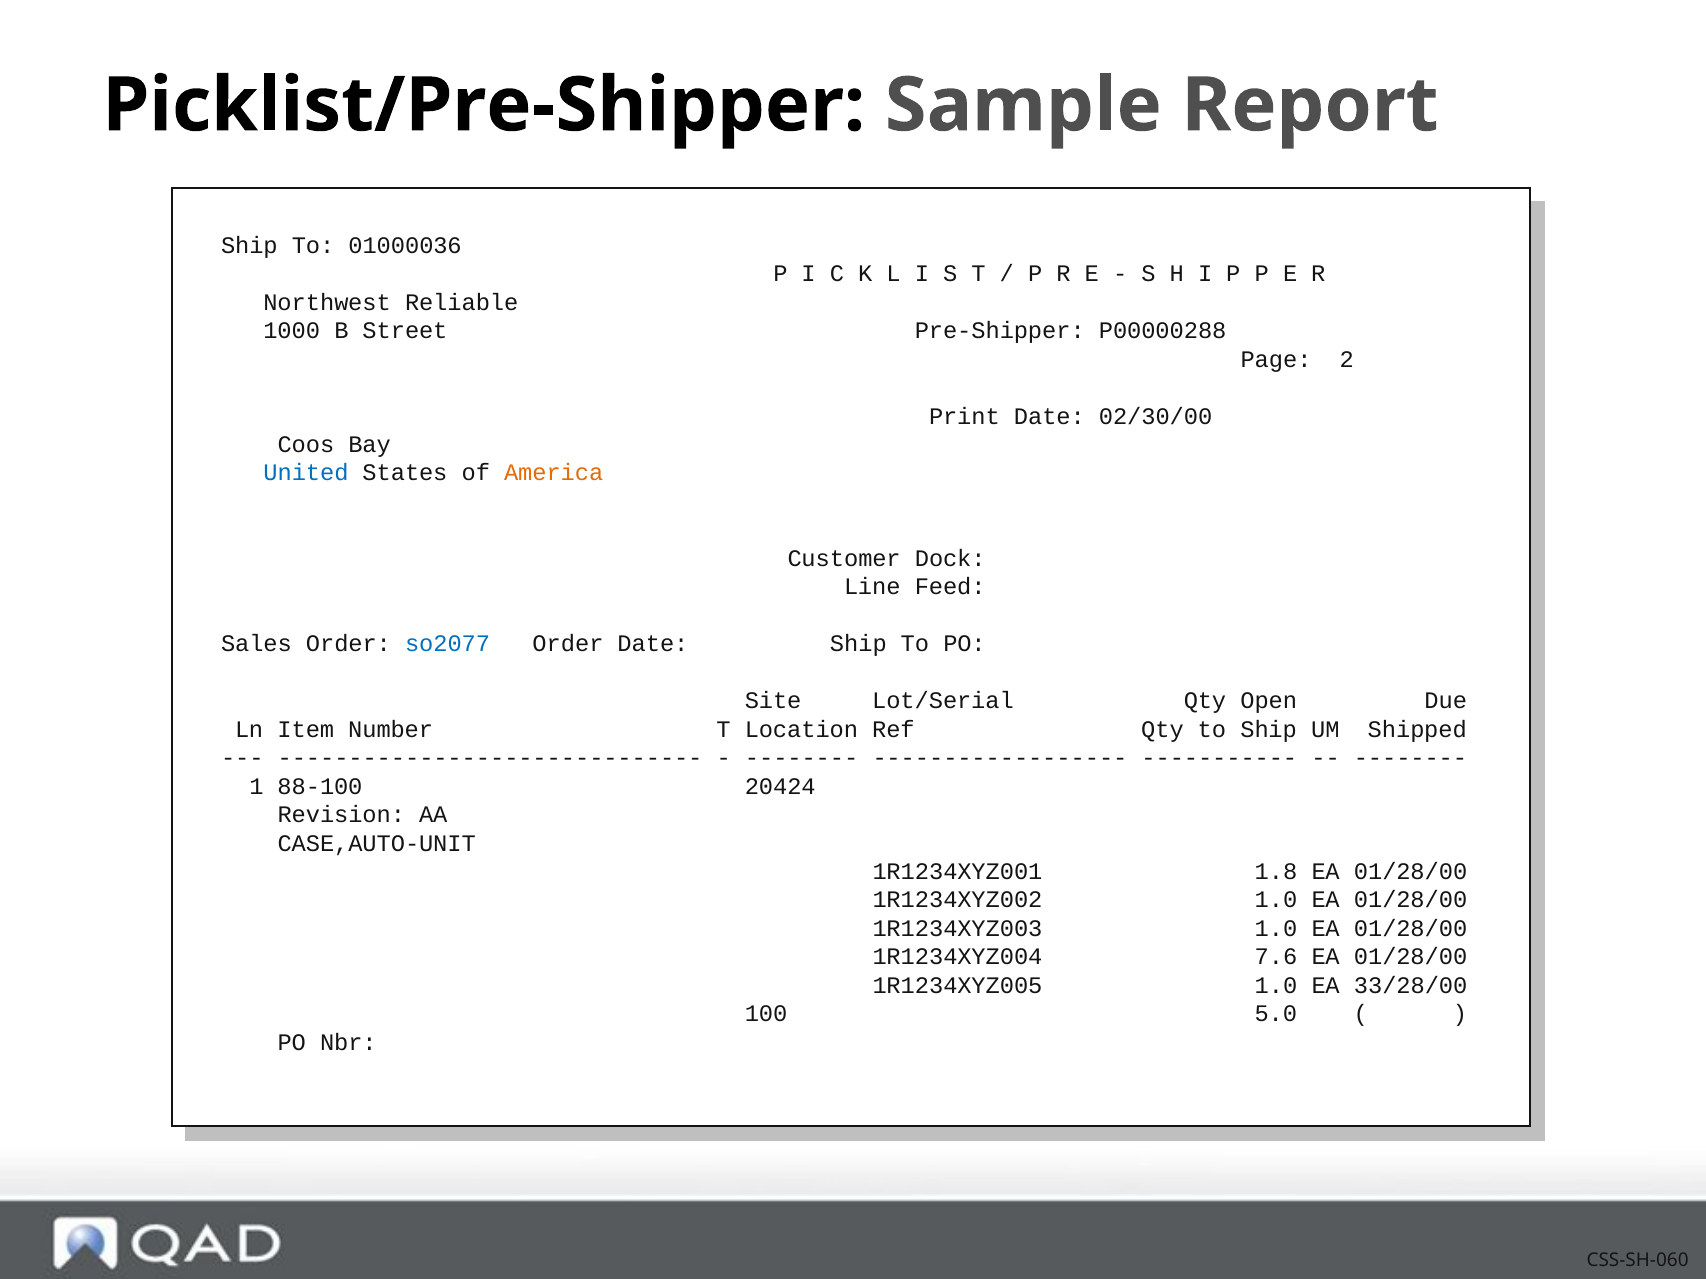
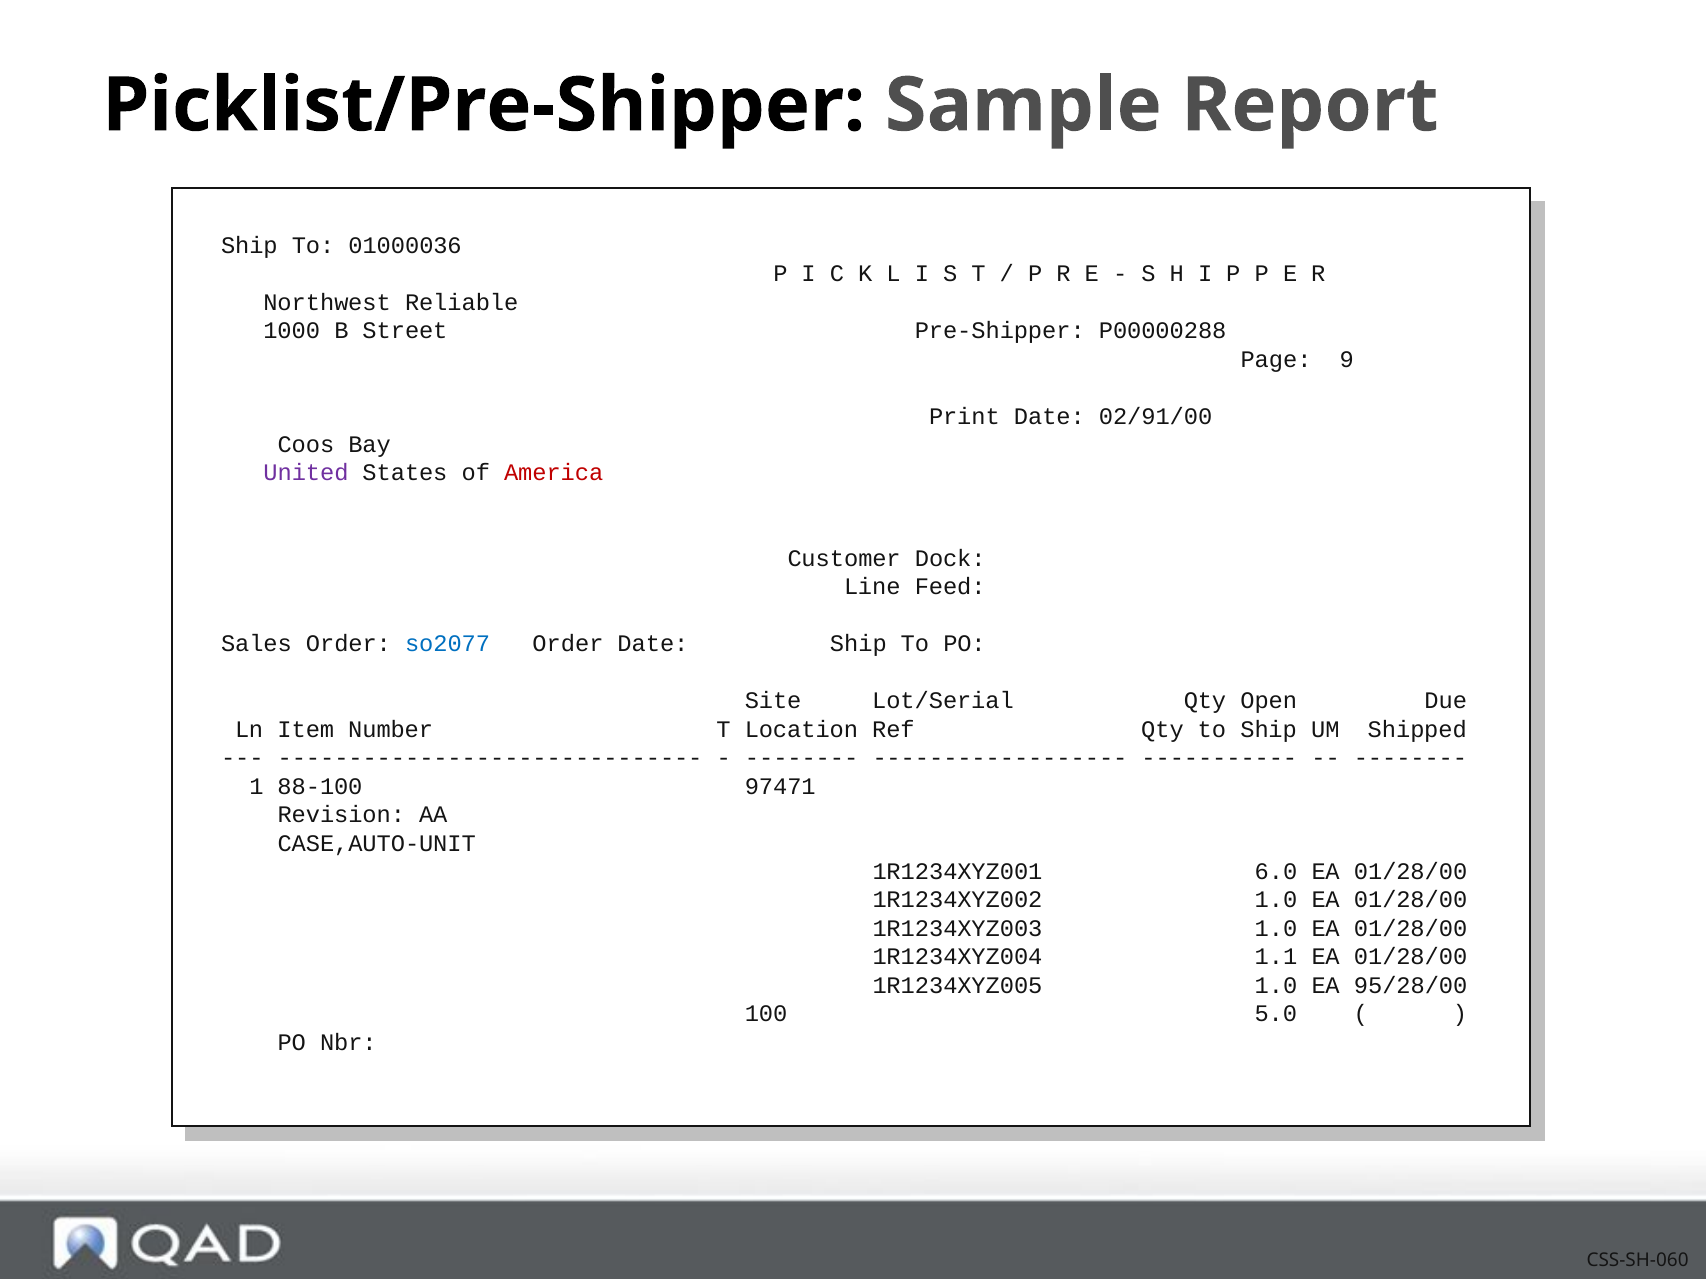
2: 2 -> 9 (1347, 359)
02/30/00: 02/30/00 -> 02/91/00 (1156, 416)
United colour: blue -> purple (306, 473)
America colour: orange -> red (554, 473)
20424: 20424 -> 97471 (780, 787)
1.8: 1.8 -> 6.0 (1276, 872)
7.6: 7.6 -> 1.1 (1276, 957)
33/28/00: 33/28/00 -> 95/28/00 (1411, 986)
